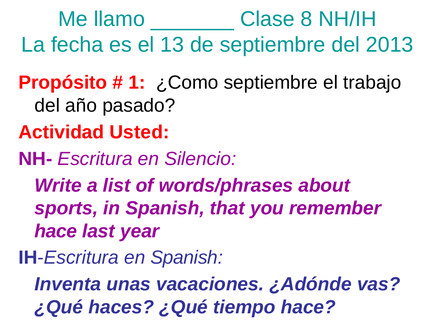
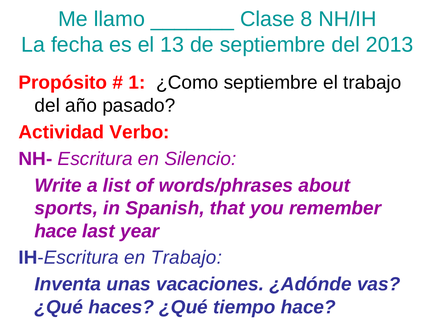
Usted: Usted -> Verbo (140, 132)
en Spanish: Spanish -> Trabajo (186, 258)
